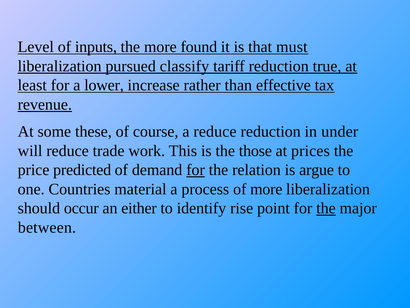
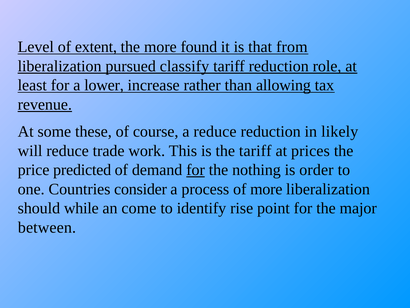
inputs: inputs -> extent (96, 47)
must: must -> from (292, 47)
true: true -> role (327, 66)
effective: effective -> allowing (283, 85)
under: under -> likely (340, 131)
the those: those -> tariff (255, 151)
relation: relation -> nothing (256, 170)
argue: argue -> order (316, 170)
material: material -> consider (141, 189)
occur: occur -> while (81, 208)
either: either -> come (139, 208)
the underline: present -> none (326, 208)
